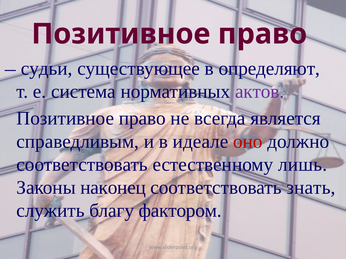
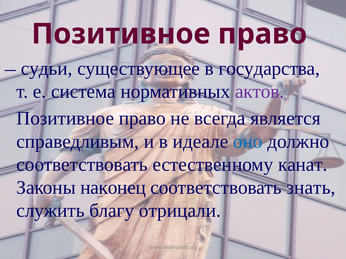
определяют: определяют -> государства (269, 69)
оно colour: red -> blue (248, 142)
лишь: лишь -> канат (303, 165)
фактором: фактором -> отрицали (180, 211)
